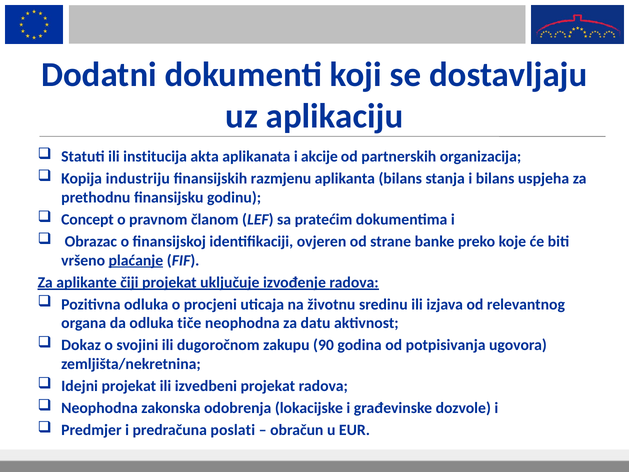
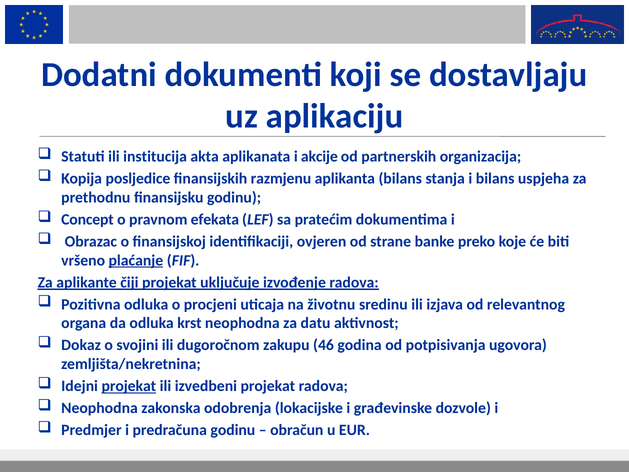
industriju: industriju -> posljedice (138, 178)
članom: članom -> efekata (215, 219)
tiče: tiče -> krst (189, 323)
90: 90 -> 46 (324, 345)
projekat underline: none -> present (129, 386)
predračuna poslati: poslati -> godinu (233, 430)
